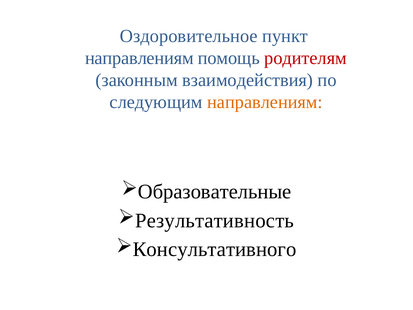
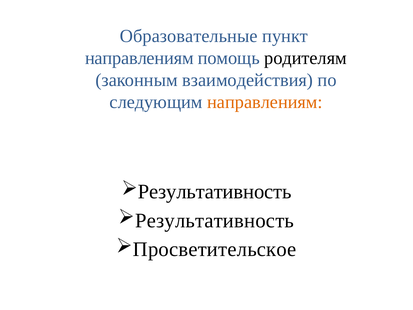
Оздоровительное: Оздоровительное -> Образовательные (189, 36)
родителям colour: red -> black (306, 58)
Образовательные: Образовательные -> Результативность (215, 191)
Консультативного: Консультативного -> Просветительское (215, 249)
